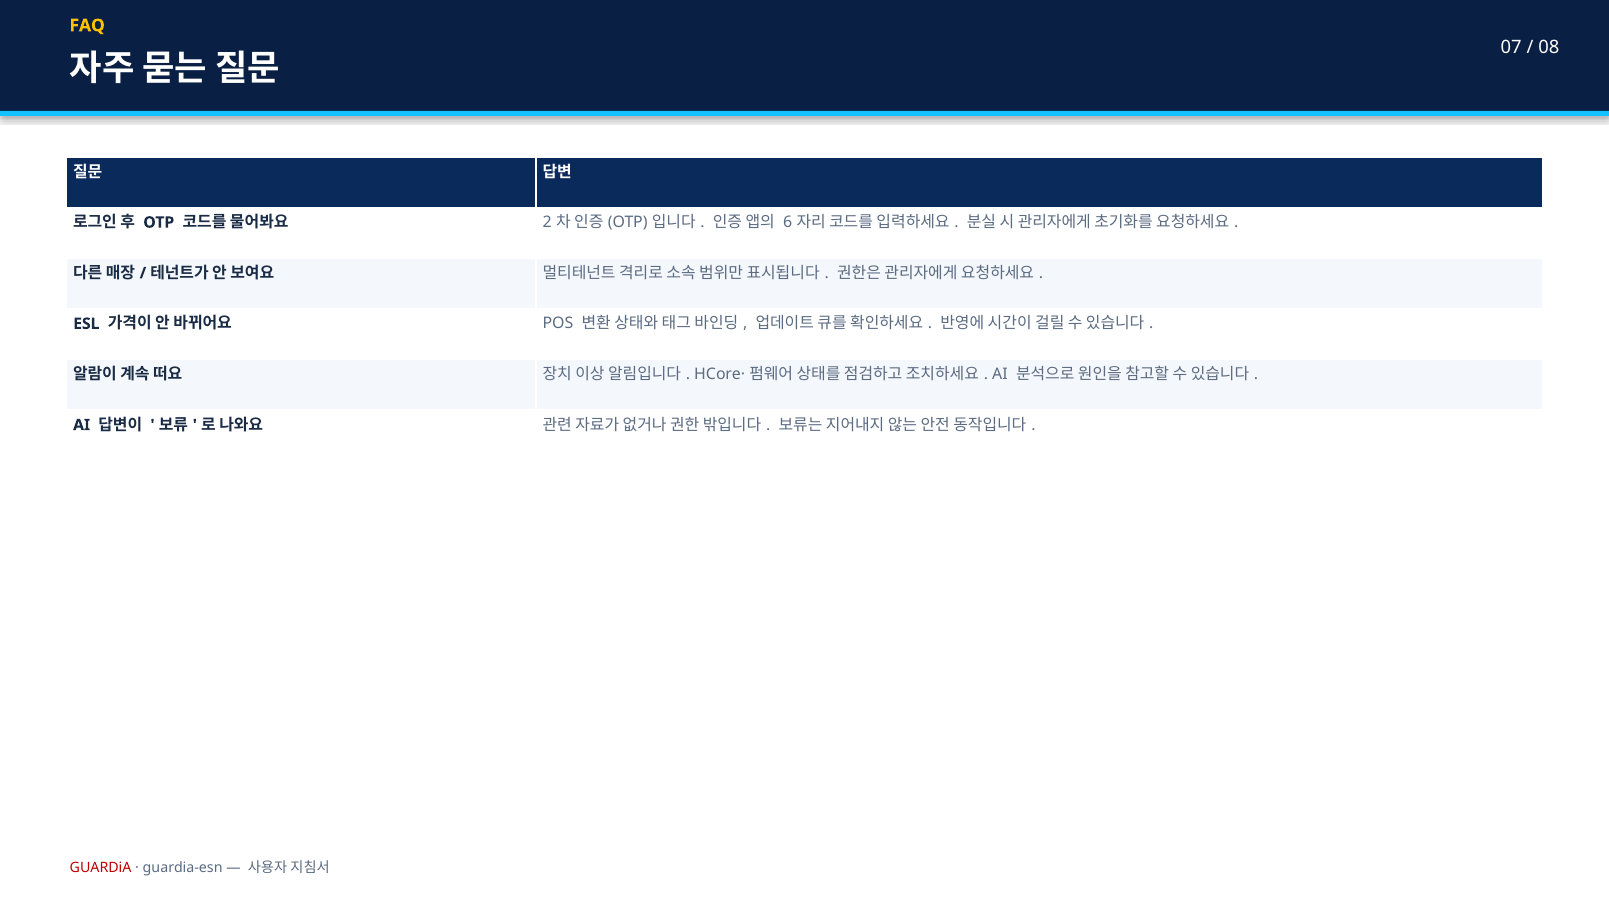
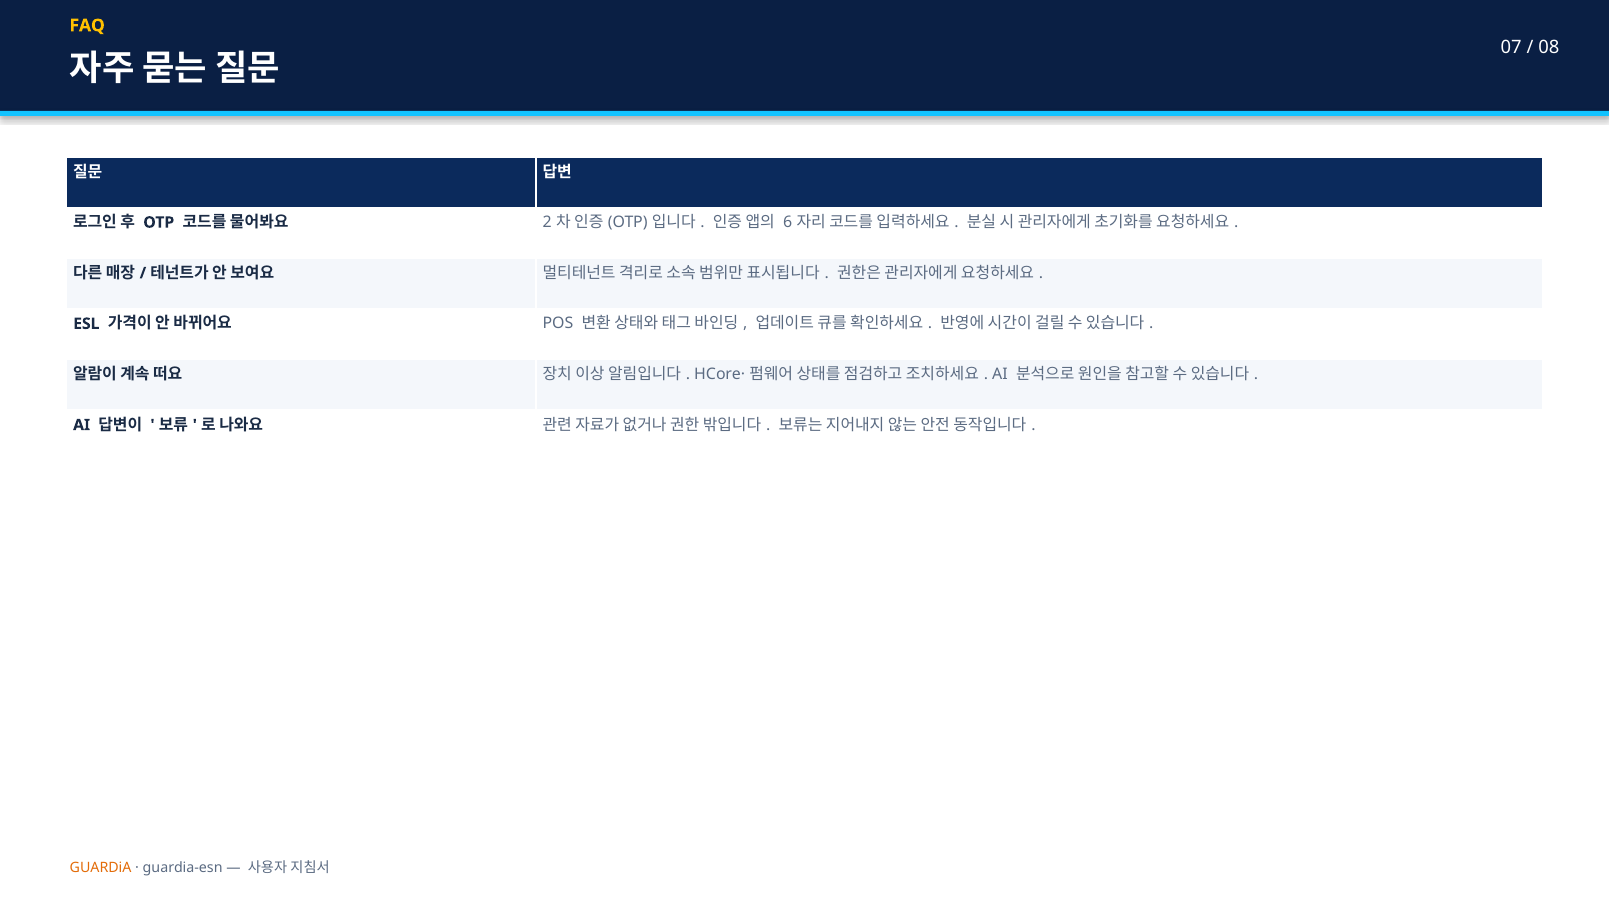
GUARDiA colour: red -> orange (101, 868)
